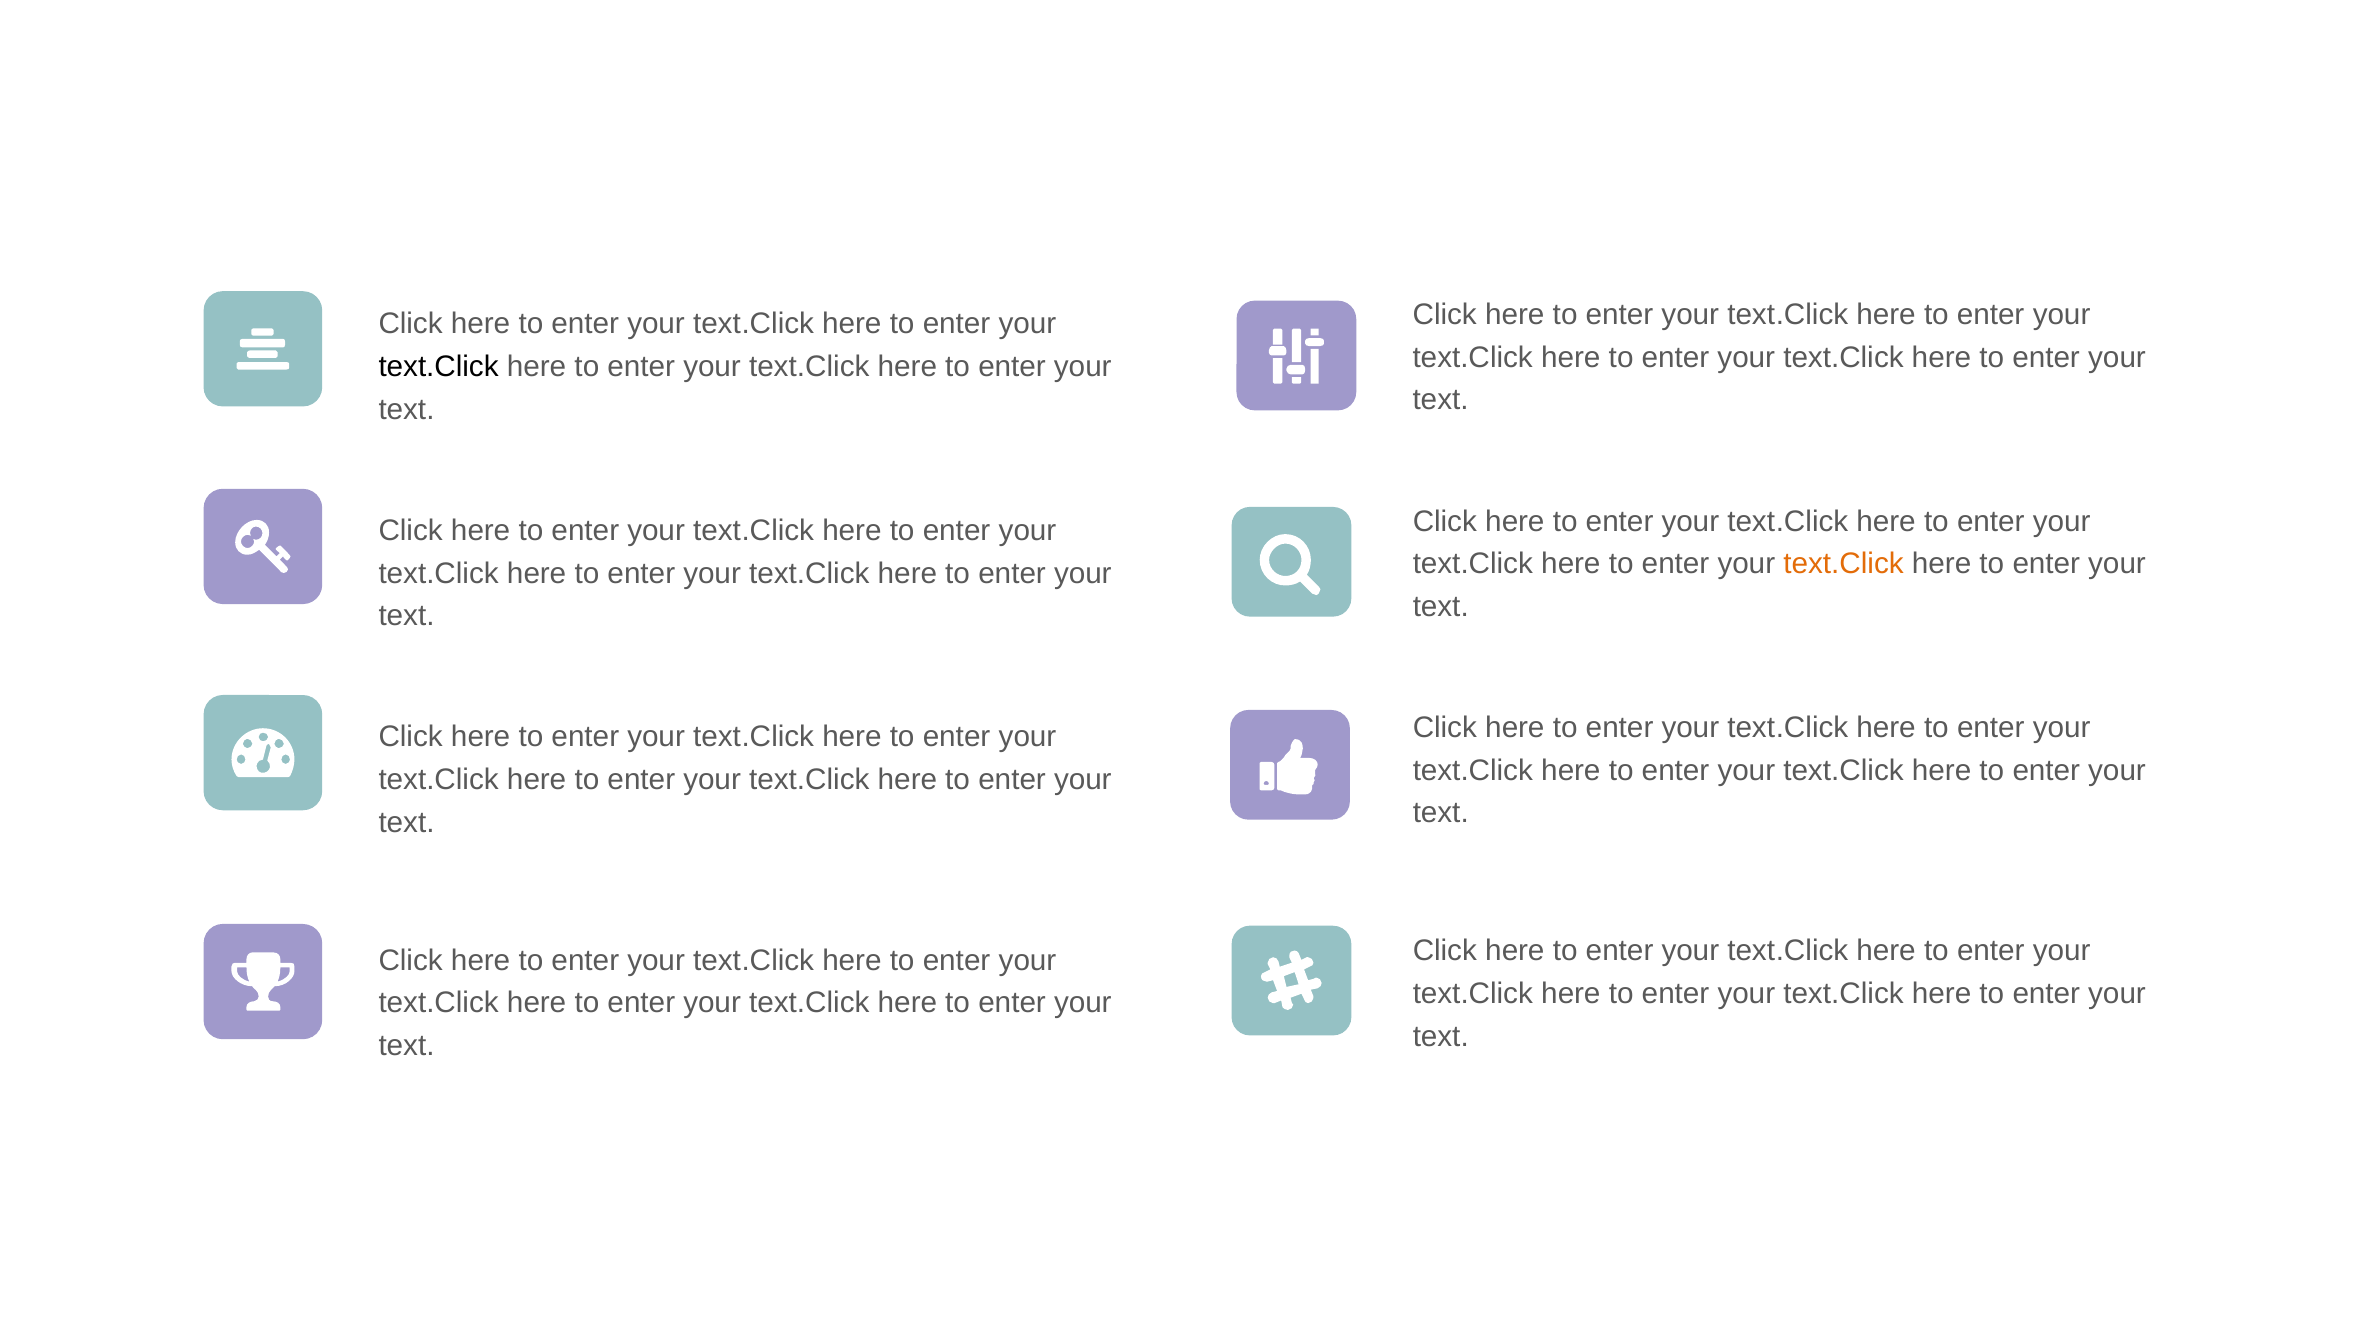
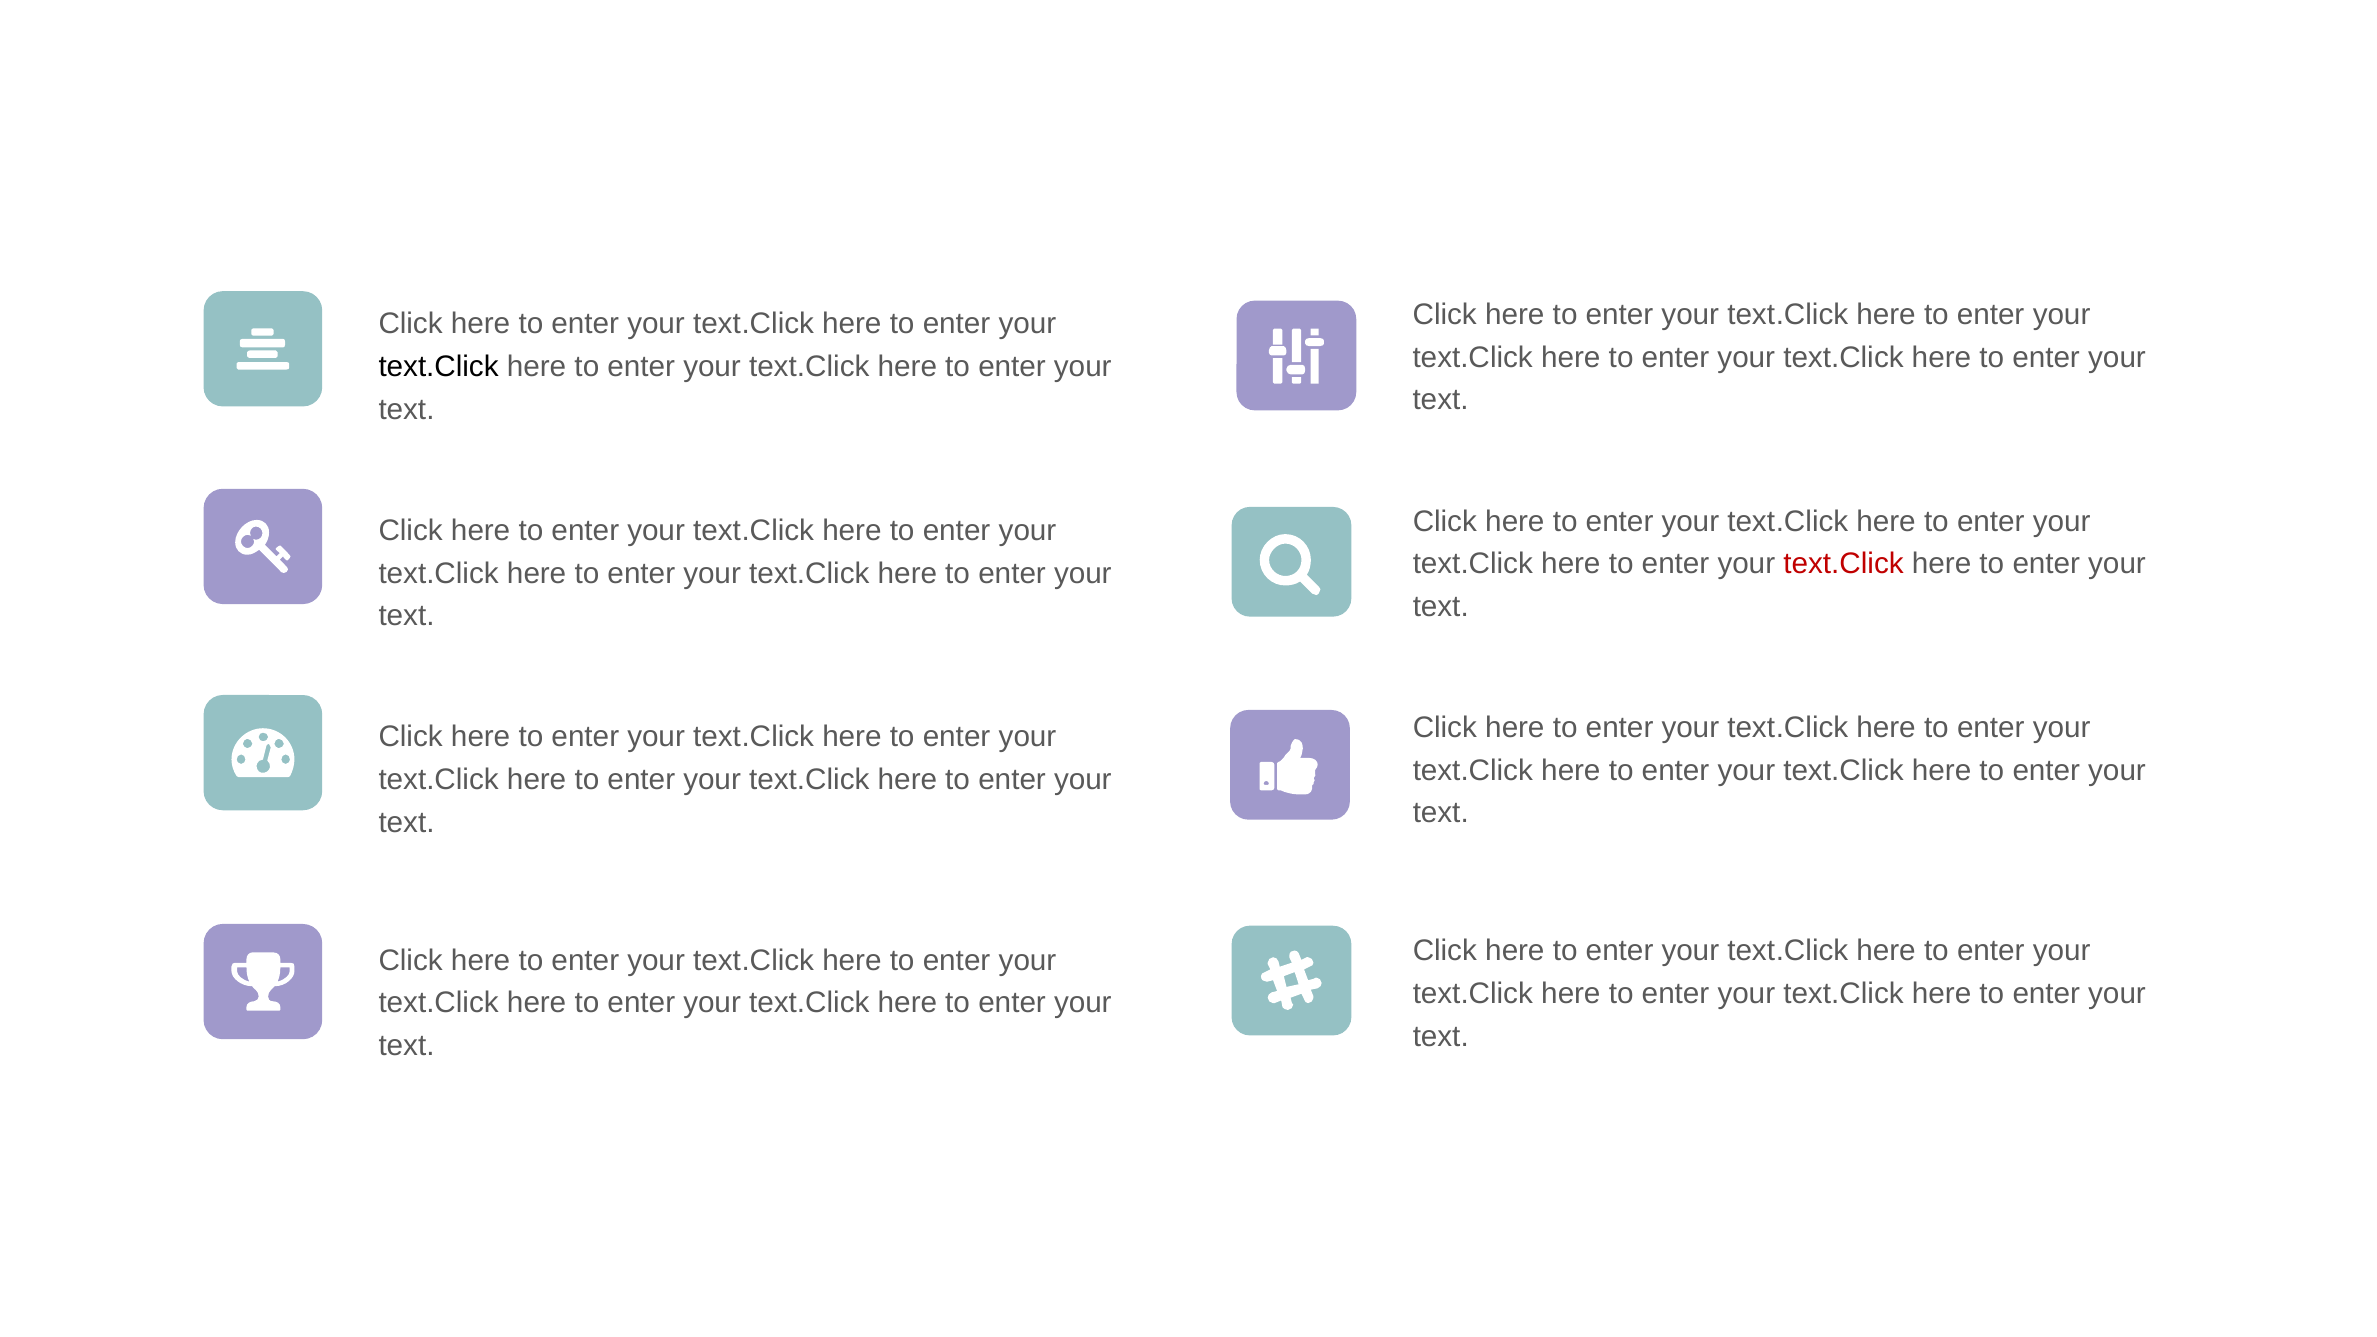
text.Click colour: orange -> red (1844, 564)
